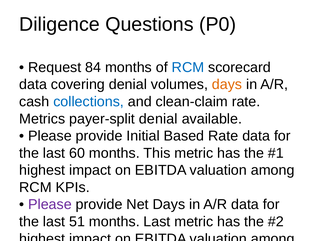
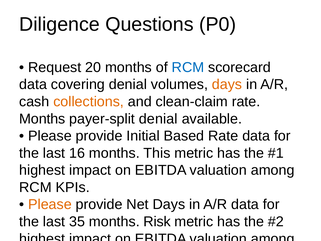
84: 84 -> 20 (93, 67)
collections colour: blue -> orange (89, 102)
Metrics: Metrics -> Months (42, 119)
60: 60 -> 16 (77, 153)
Please colour: purple -> orange (50, 204)
51: 51 -> 35 (77, 221)
months Last: Last -> Risk (157, 221)
